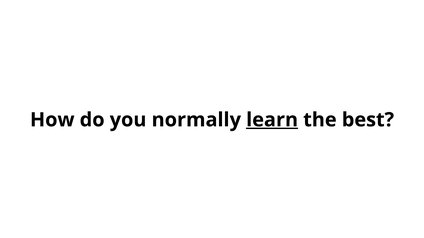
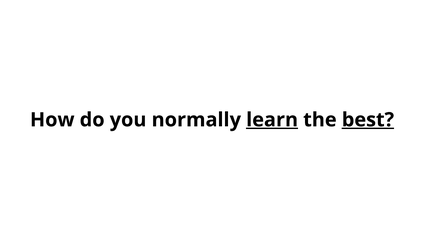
best underline: none -> present (368, 120)
